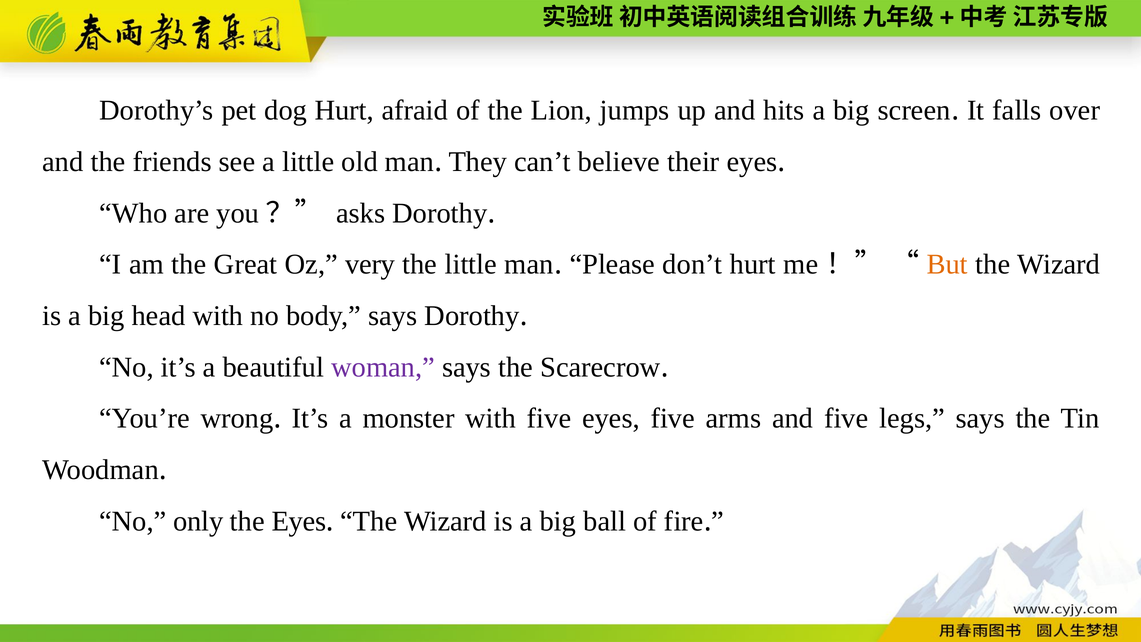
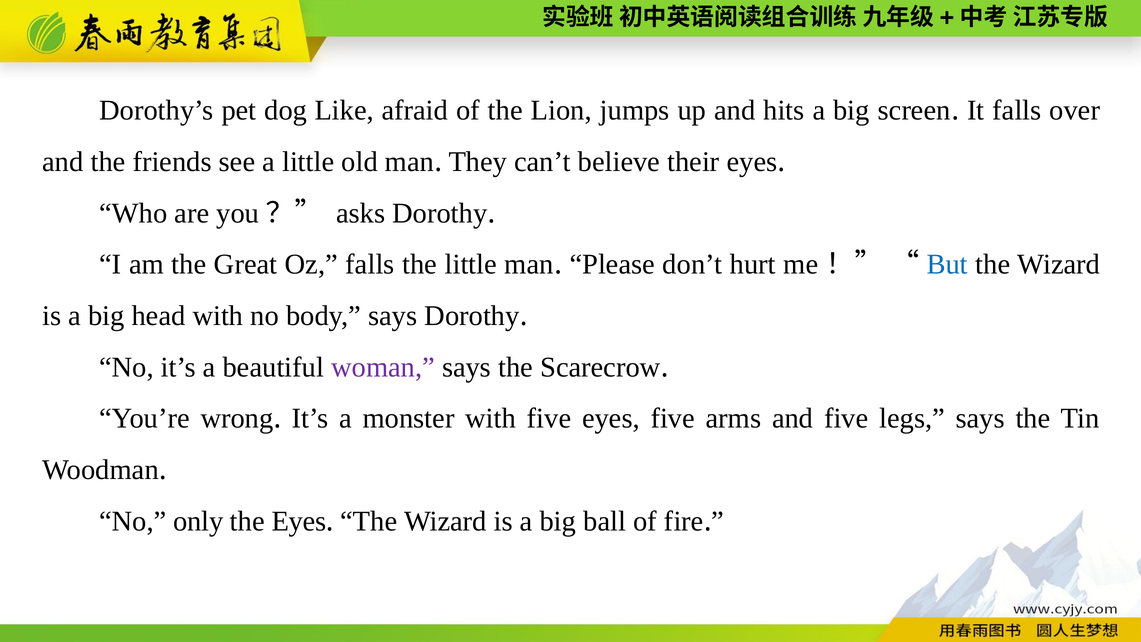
dog Hurt: Hurt -> Like (344, 110)
Oz very: very -> falls (370, 264)
But colour: orange -> blue (947, 264)
